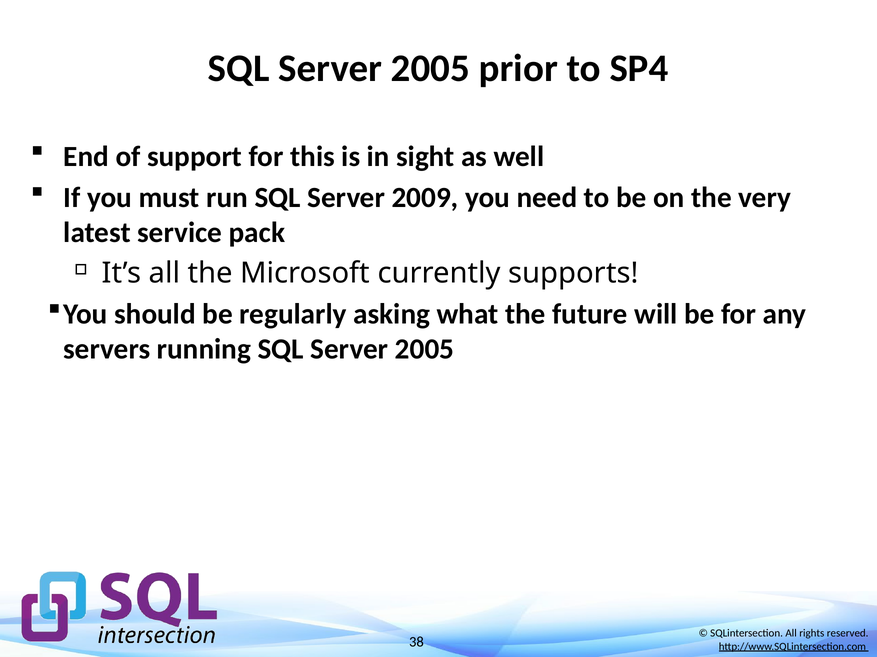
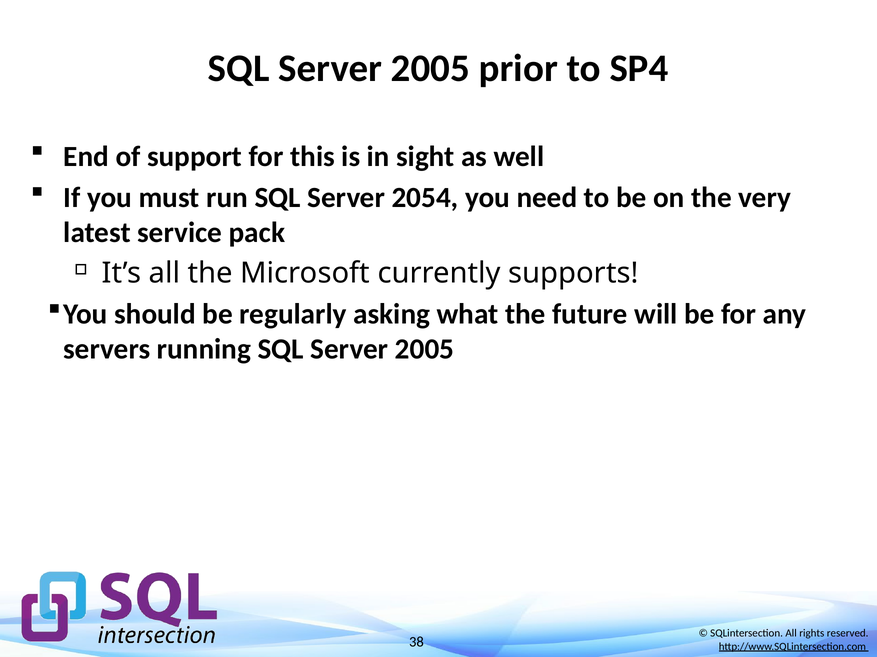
2009: 2009 -> 2054 (425, 198)
